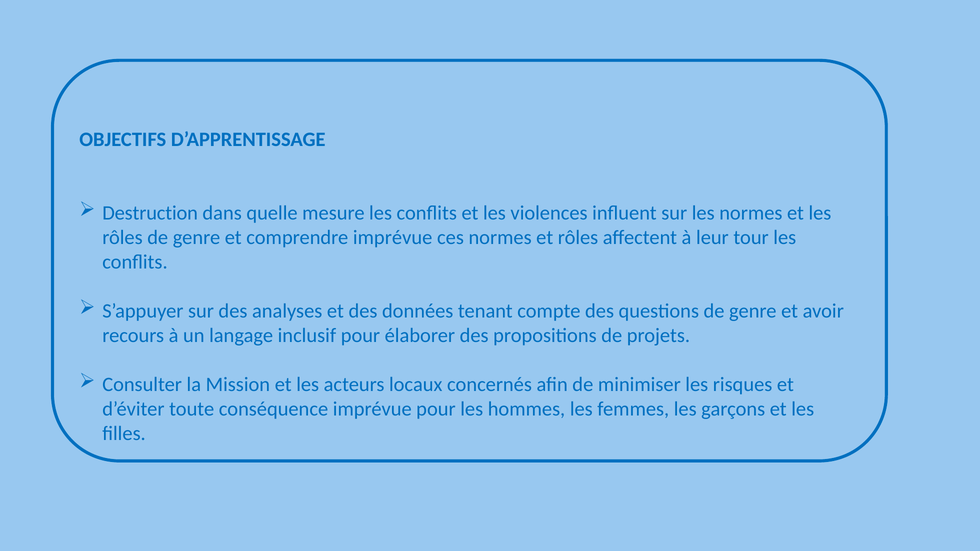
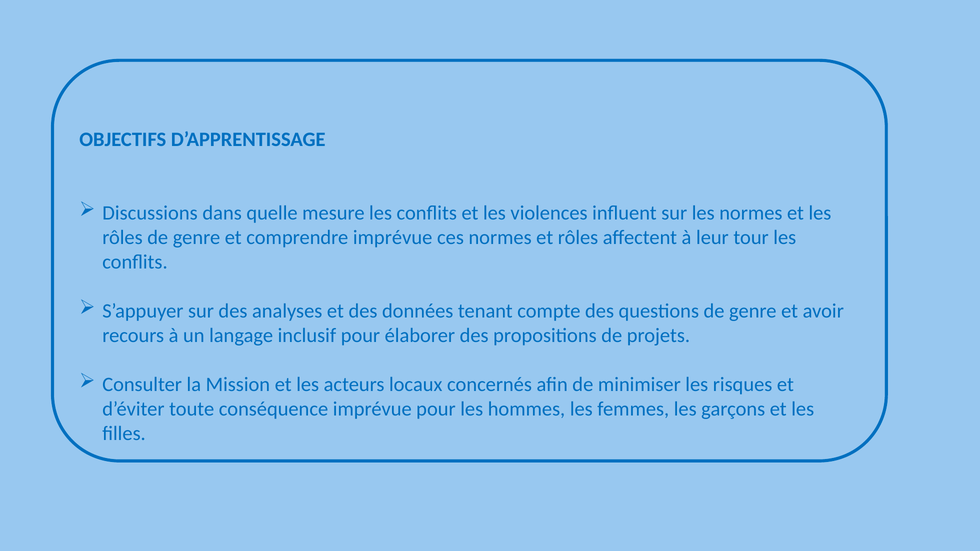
Destruction: Destruction -> Discussions (150, 213)
